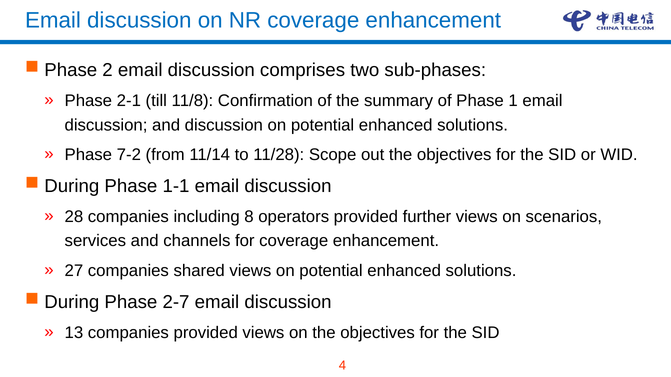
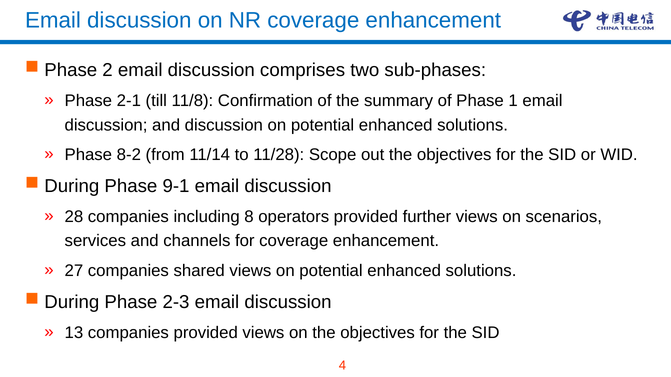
7-2: 7-2 -> 8-2 (129, 155)
1-1: 1-1 -> 9-1 (176, 186)
2-7: 2-7 -> 2-3 (176, 302)
